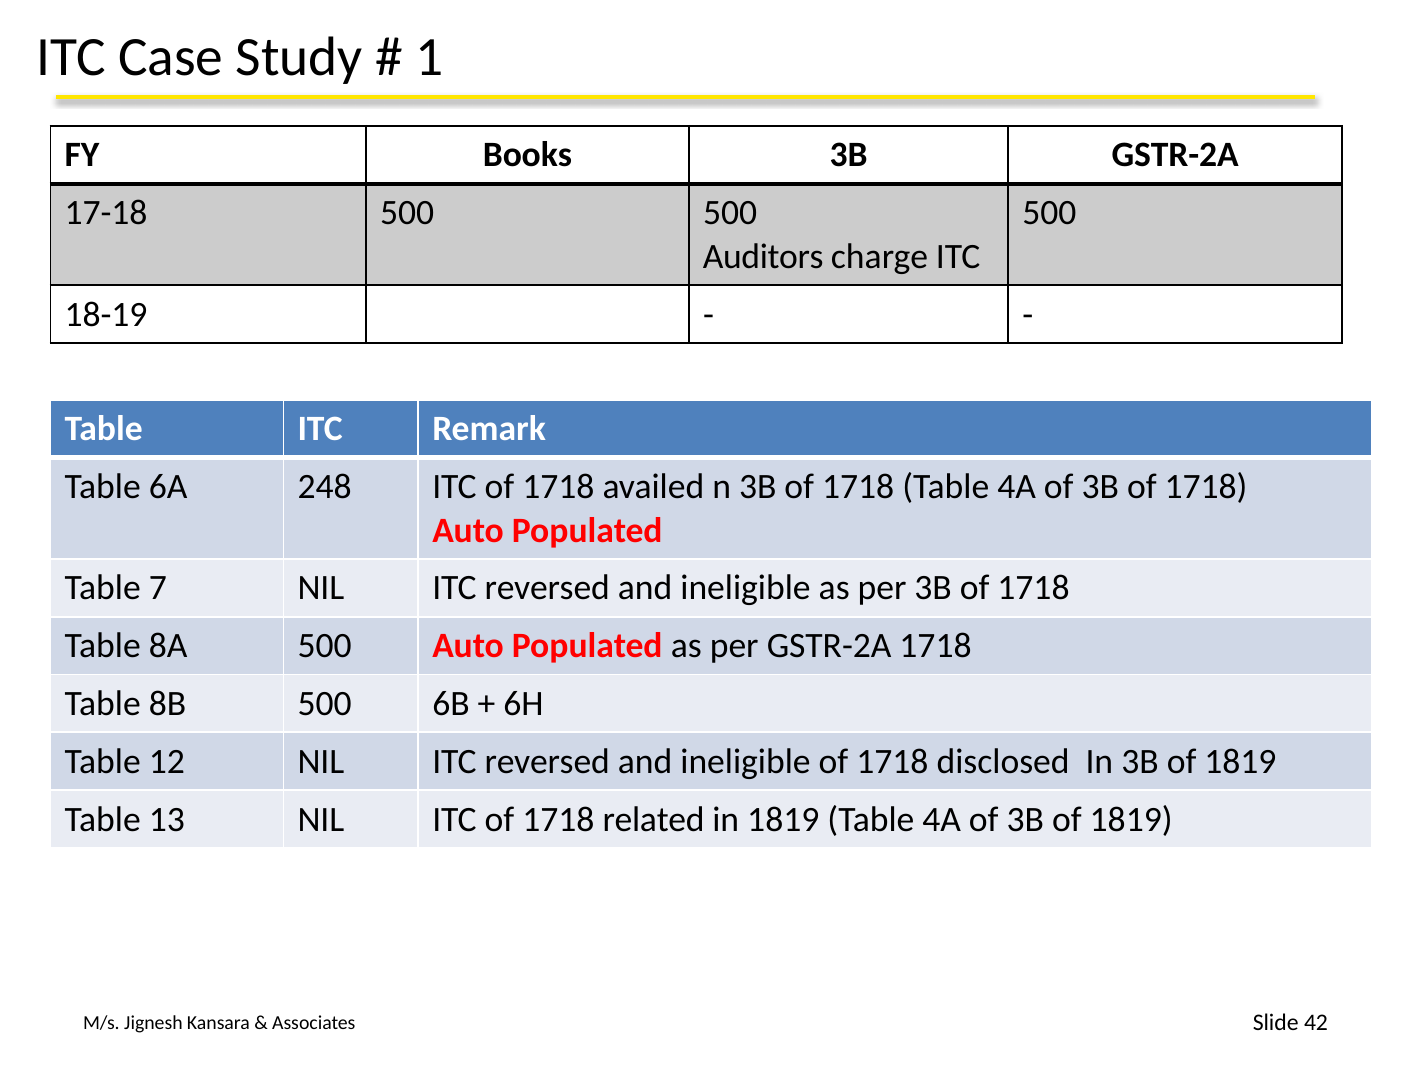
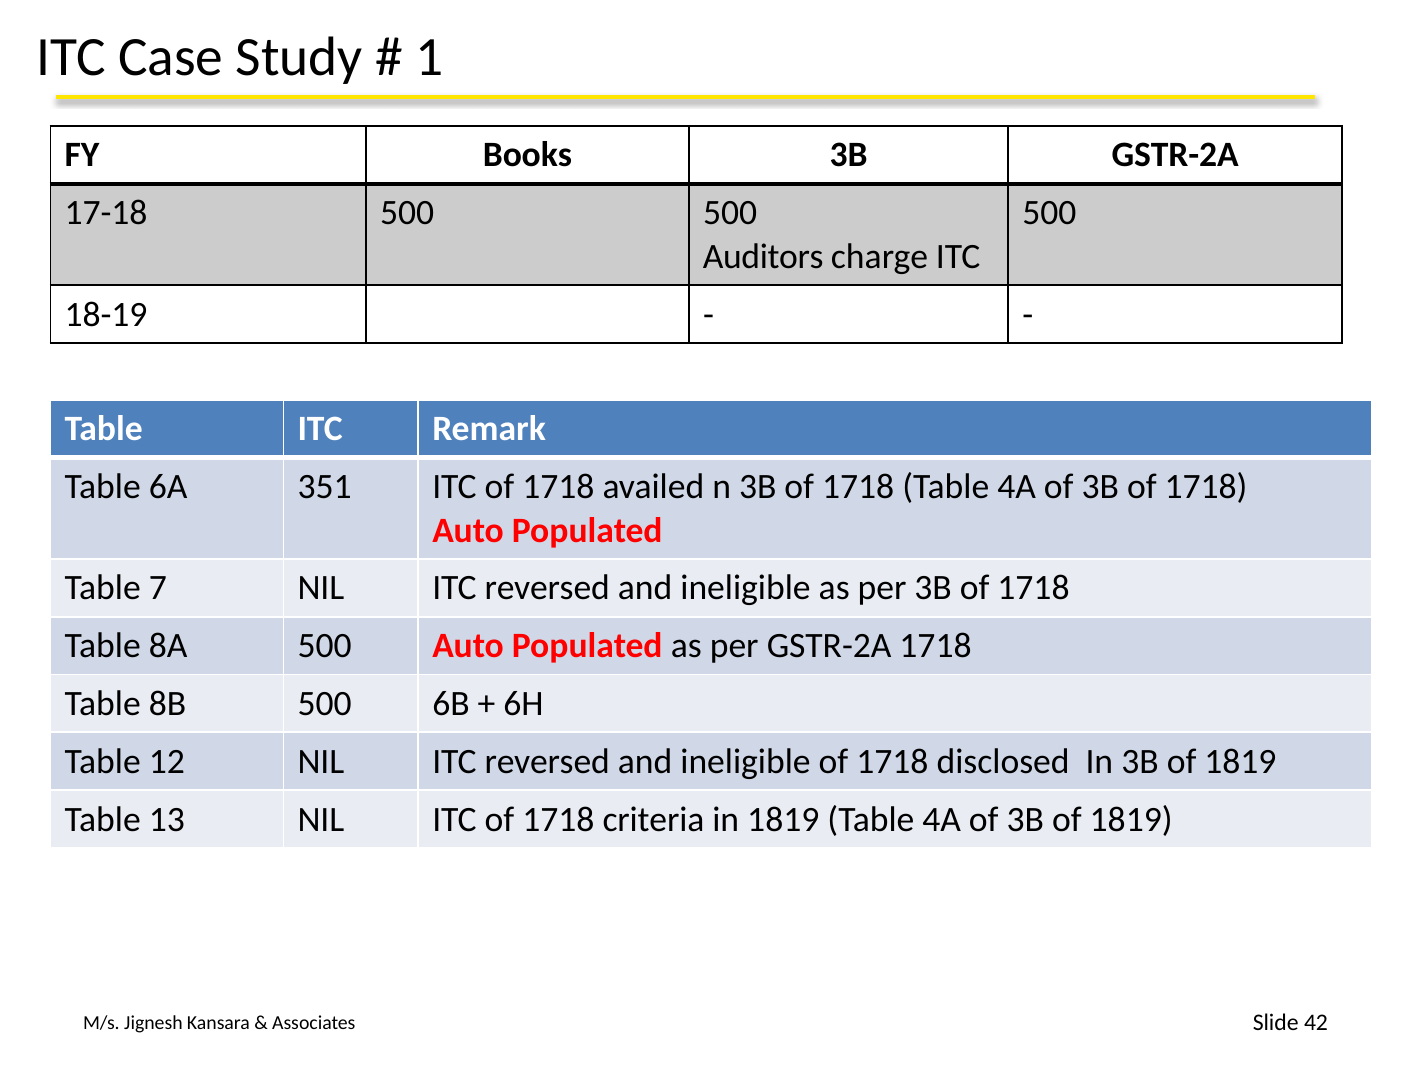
248: 248 -> 351 (325, 487)
related: related -> criteria (653, 819)
